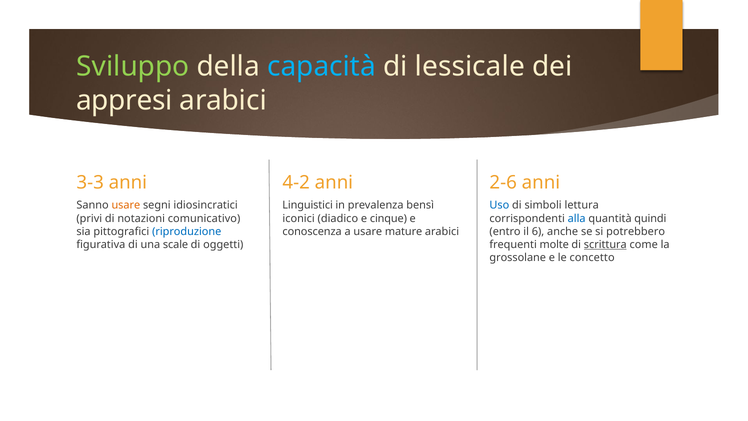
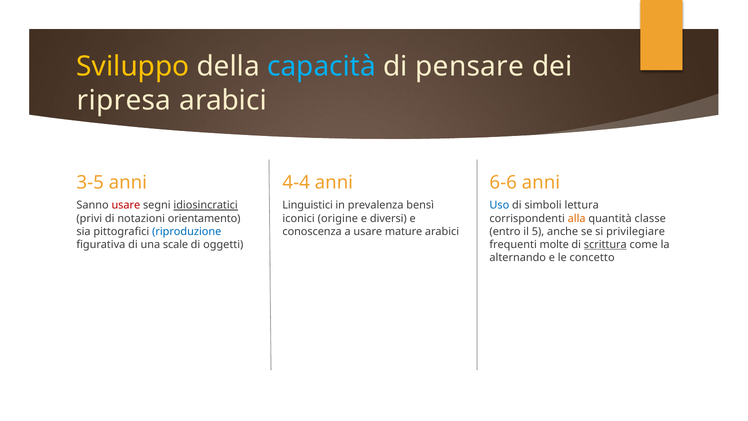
Sviluppo colour: light green -> yellow (133, 67)
lessicale: lessicale -> pensare (470, 67)
appresi: appresi -> ripresa (124, 100)
3-3: 3-3 -> 3-5 (90, 182)
4-2: 4-2 -> 4-4 (296, 182)
2-6: 2-6 -> 6-6 (503, 182)
usare colour: orange -> red (126, 205)
idiosincratici underline: none -> present (206, 205)
comunicativo: comunicativo -> orientamento (204, 218)
diadico: diadico -> origine (338, 218)
cinque: cinque -> diversi (388, 218)
alla colour: blue -> orange (577, 218)
quindi: quindi -> classe (650, 218)
6: 6 -> 5 (538, 231)
potrebbero: potrebbero -> privilegiare (636, 231)
grossolane: grossolane -> alternando (518, 258)
